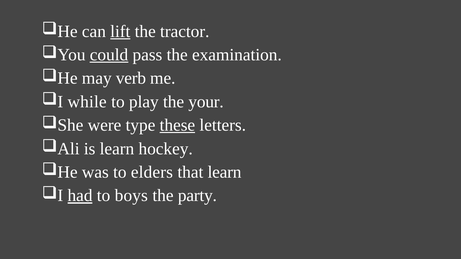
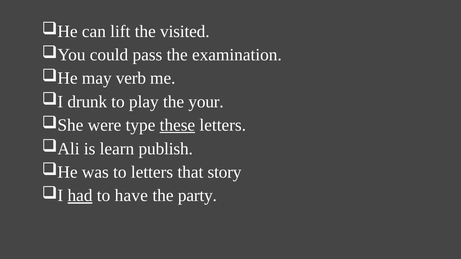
lift underline: present -> none (120, 31)
tractor: tractor -> visited (185, 31)
could underline: present -> none (109, 55)
while: while -> drunk (87, 102)
hockey: hockey -> publish (166, 149)
to elders: elders -> letters (152, 172)
that learn: learn -> story (225, 172)
boys: boys -> have (131, 196)
